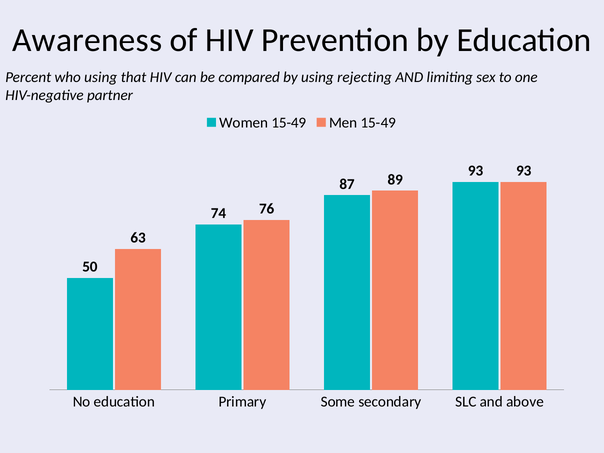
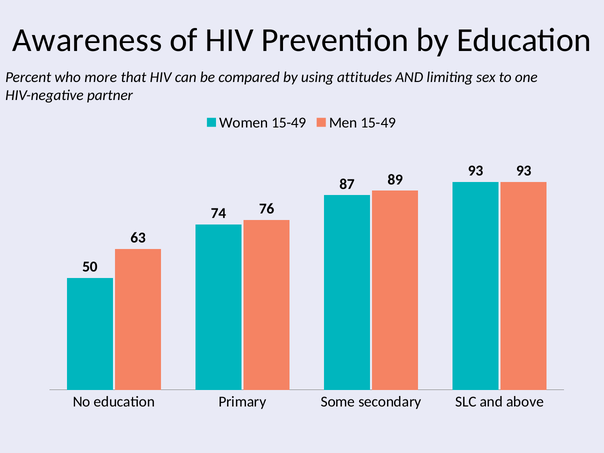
who using: using -> more (101, 77)
rejecting: rejecting -> attitudes (365, 77)
